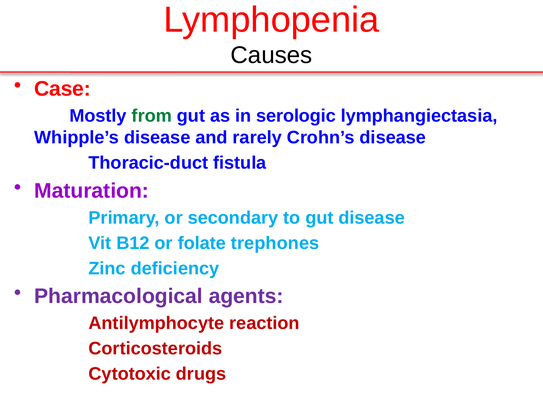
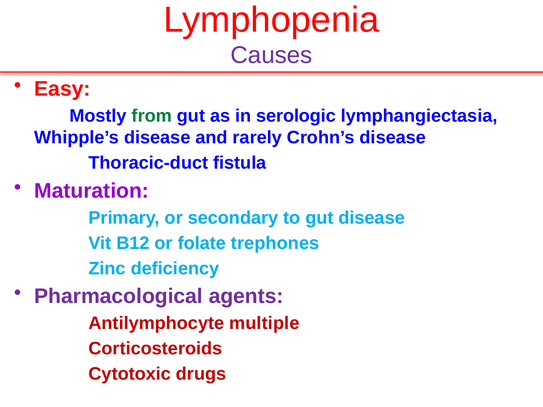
Causes colour: black -> purple (271, 55)
Case: Case -> Easy (62, 89)
reaction: reaction -> multiple (264, 323)
